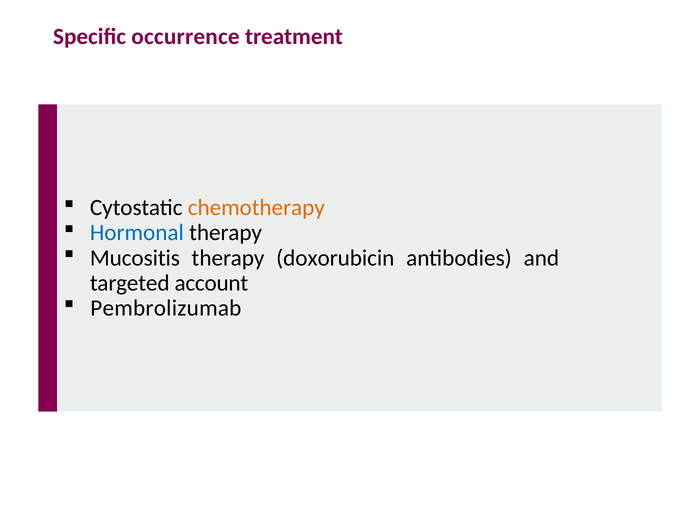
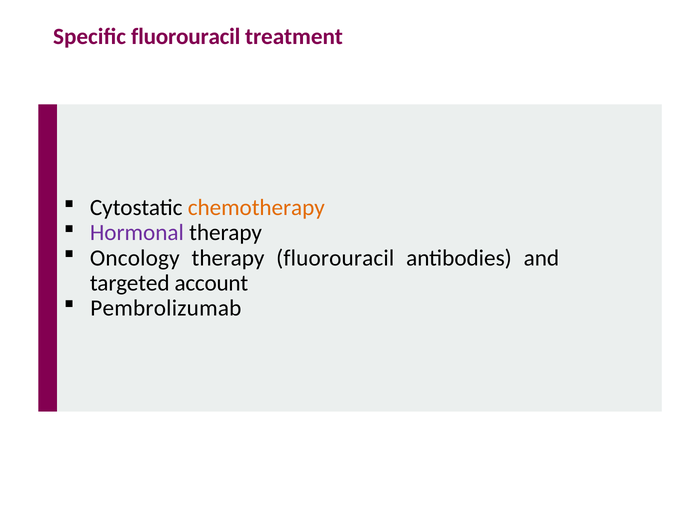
Specific occurrence: occurrence -> fluorouracil (186, 36)
Hormonal colour: blue -> purple (137, 233)
Mucositis: Mucositis -> Oncology (135, 258)
therapy doxorubicin: doxorubicin -> fluorouracil (335, 258)
